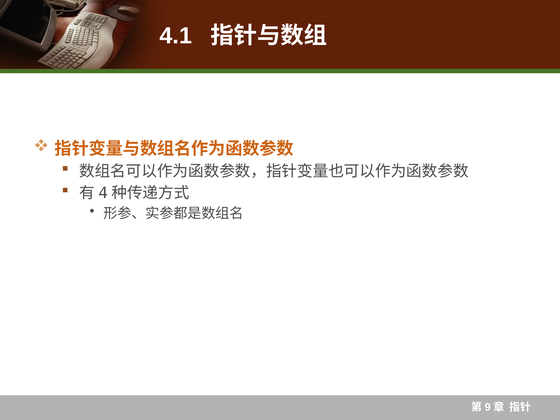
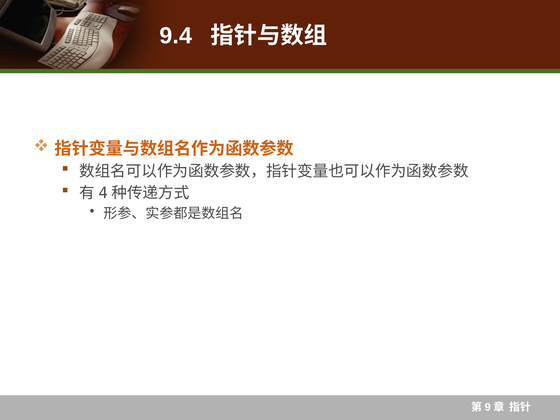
4.1: 4.1 -> 9.4 (176, 36)
